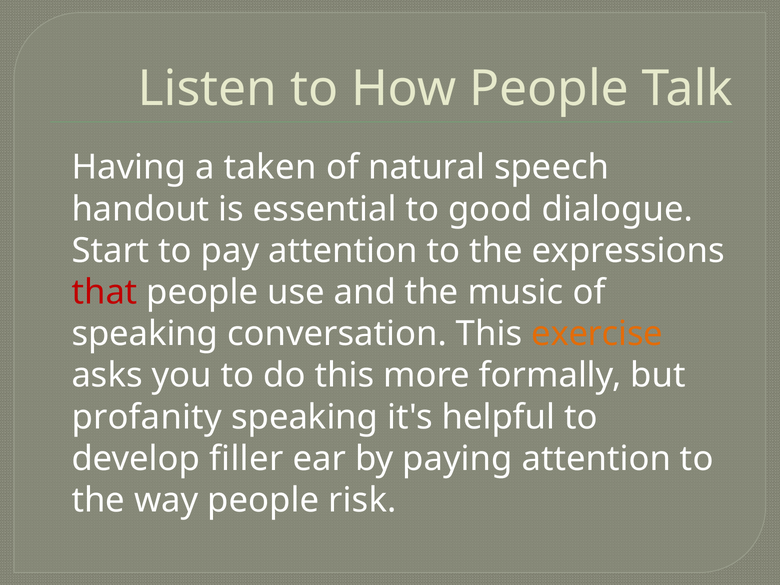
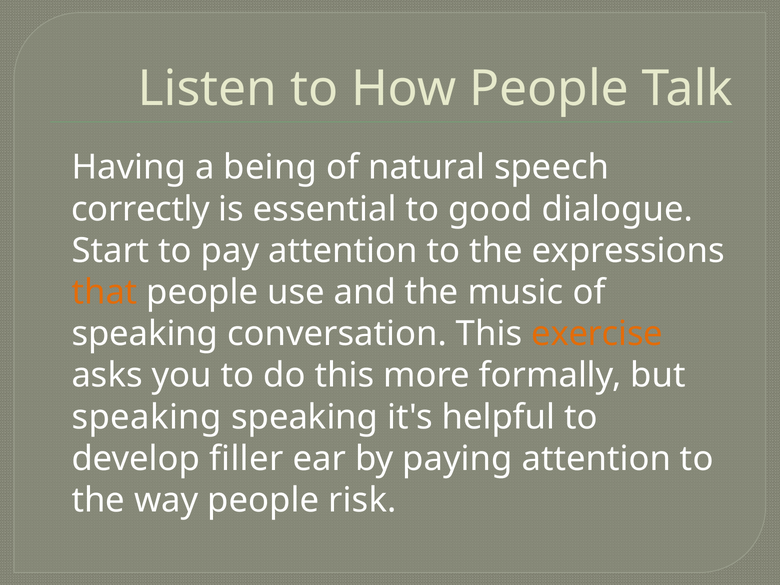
taken: taken -> being (270, 167)
handout: handout -> correctly (141, 209)
that colour: red -> orange (105, 292)
profanity: profanity -> speaking (147, 417)
